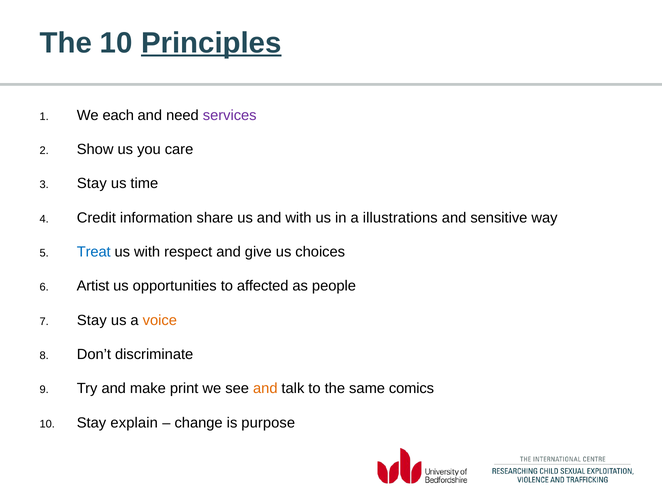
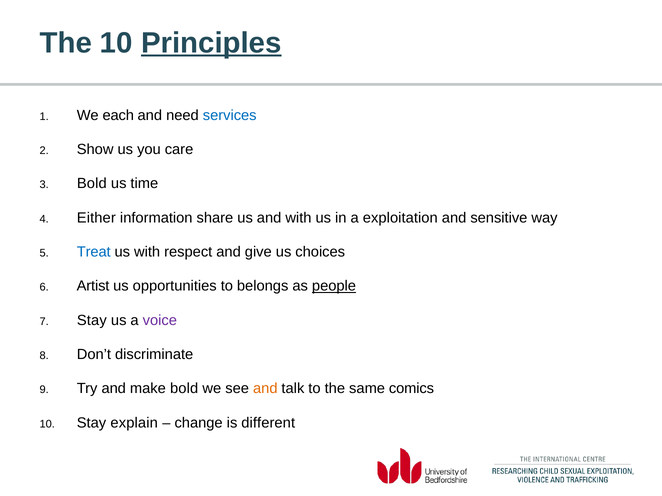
services colour: purple -> blue (230, 115)
Stay: Stay -> Bold (92, 184)
Credit: Credit -> Either (96, 218)
illustrations: illustrations -> exploitation (400, 218)
affected: affected -> belongs (263, 286)
people underline: none -> present (334, 286)
voice colour: orange -> purple (160, 321)
make print: print -> bold (184, 389)
purpose: purpose -> different (268, 423)
